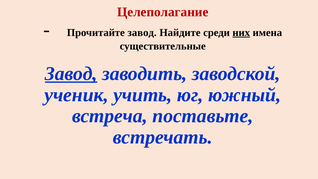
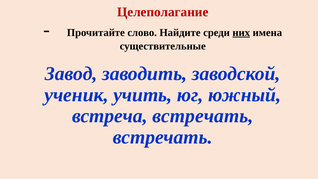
Прочитайте завод: завод -> слово (142, 33)
Завод underline: present -> none (71, 74)
встреча поставьте: поставьте -> встречать (203, 116)
